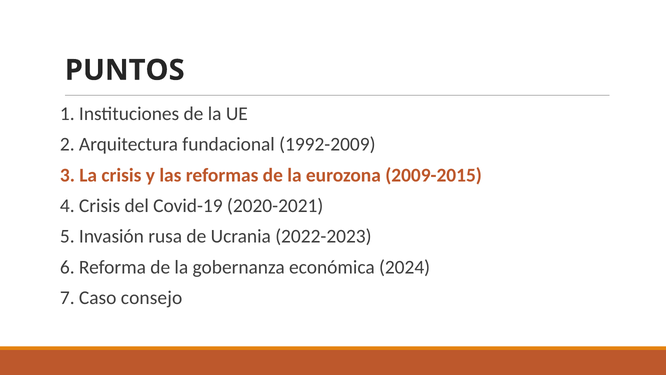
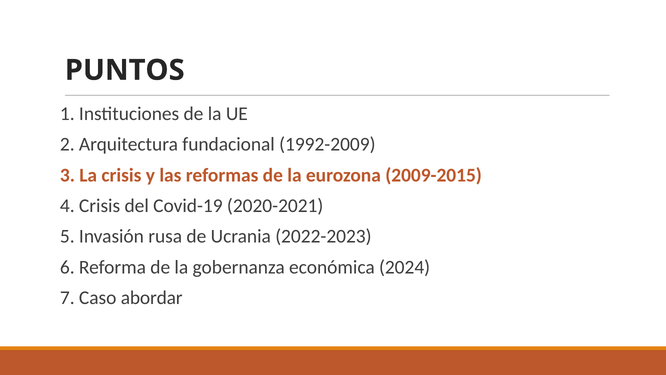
consejo: consejo -> abordar (152, 298)
